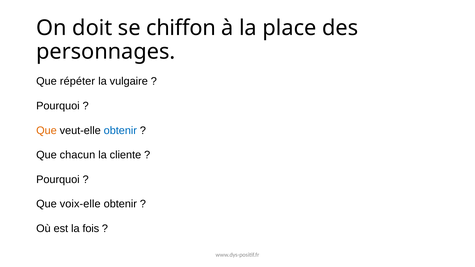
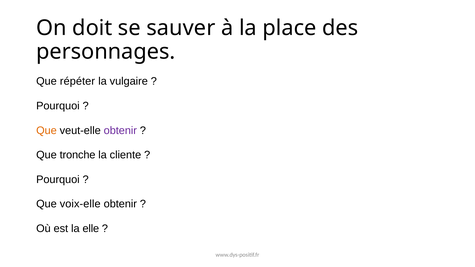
chiffon: chiffon -> sauver (181, 28)
obtenir colour: blue -> purple (120, 131)
chacun: chacun -> tronche (78, 155)
fois: fois -> elle (91, 229)
